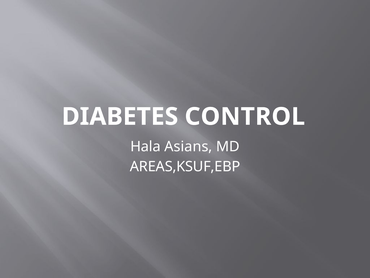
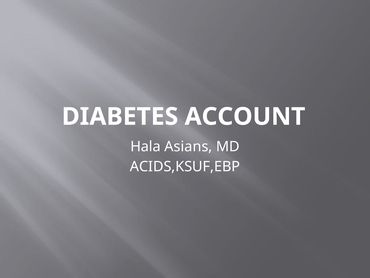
CONTROL: CONTROL -> ACCOUNT (245, 116)
AREAS,KSUF,EBP: AREAS,KSUF,EBP -> ACIDS,KSUF,EBP (185, 166)
